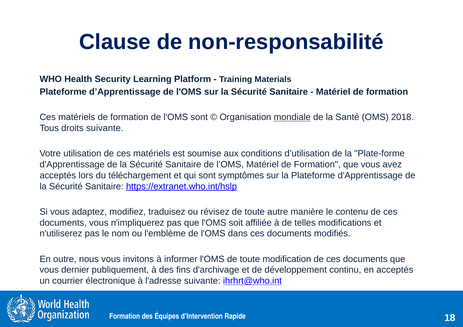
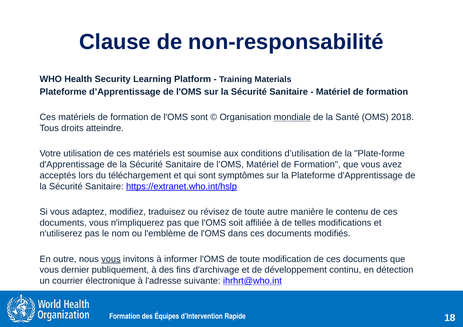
droits suivante: suivante -> atteindre (105, 128)
vous underline: none -> present (111, 259)
en acceptés: acceptés -> détection (395, 270)
